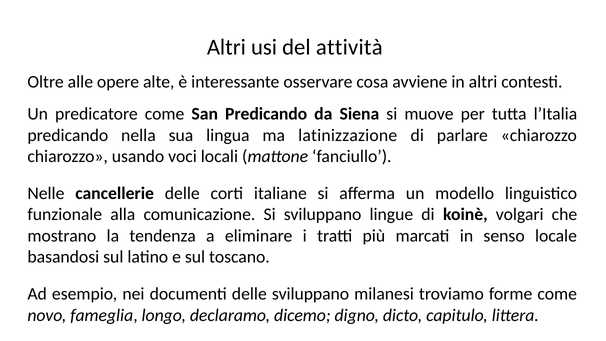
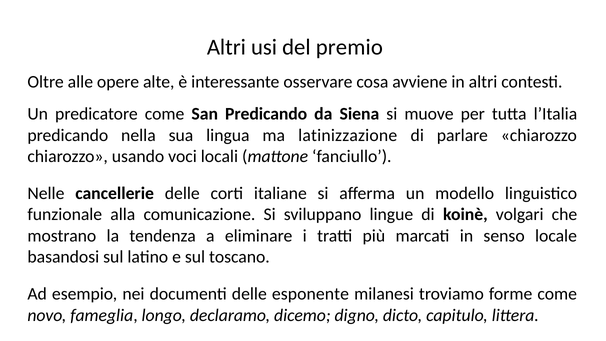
attività: attività -> premio (349, 47)
delle sviluppano: sviluppano -> esponente (310, 294)
